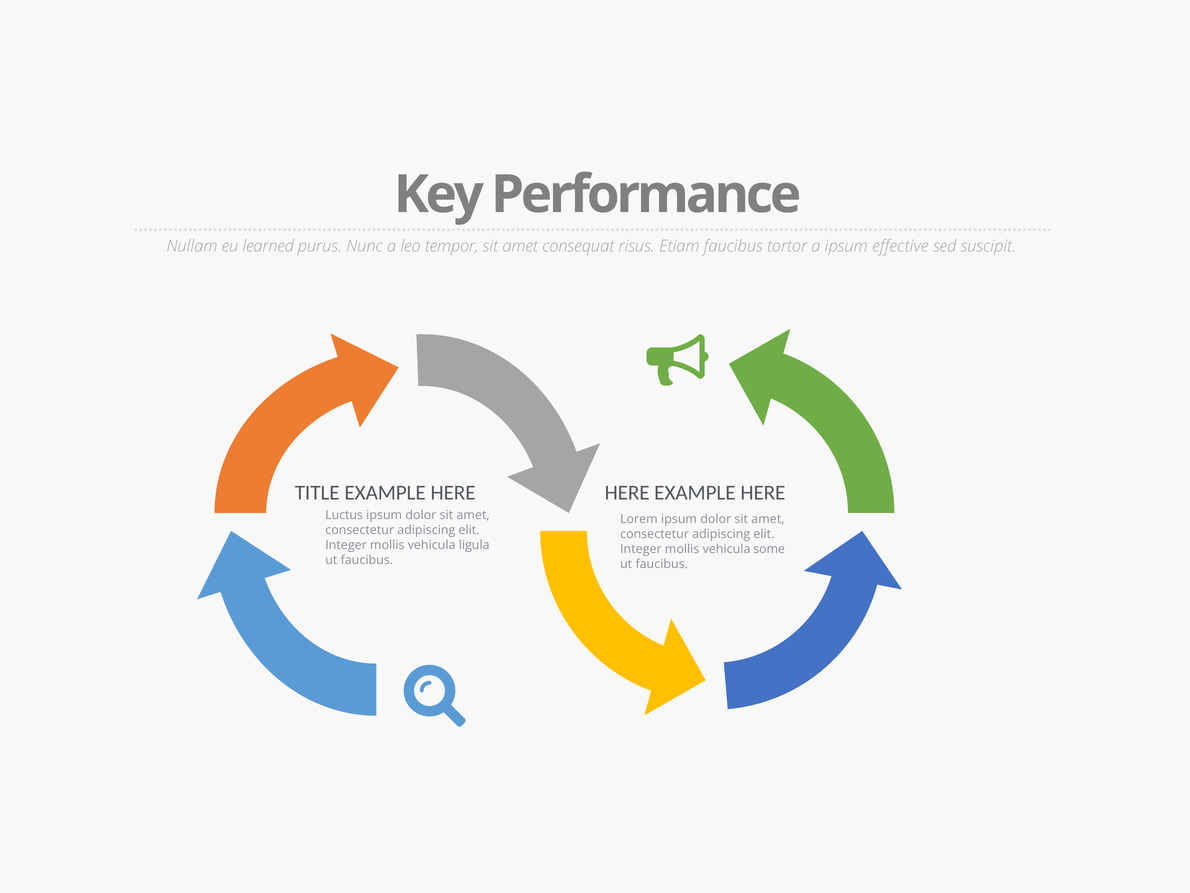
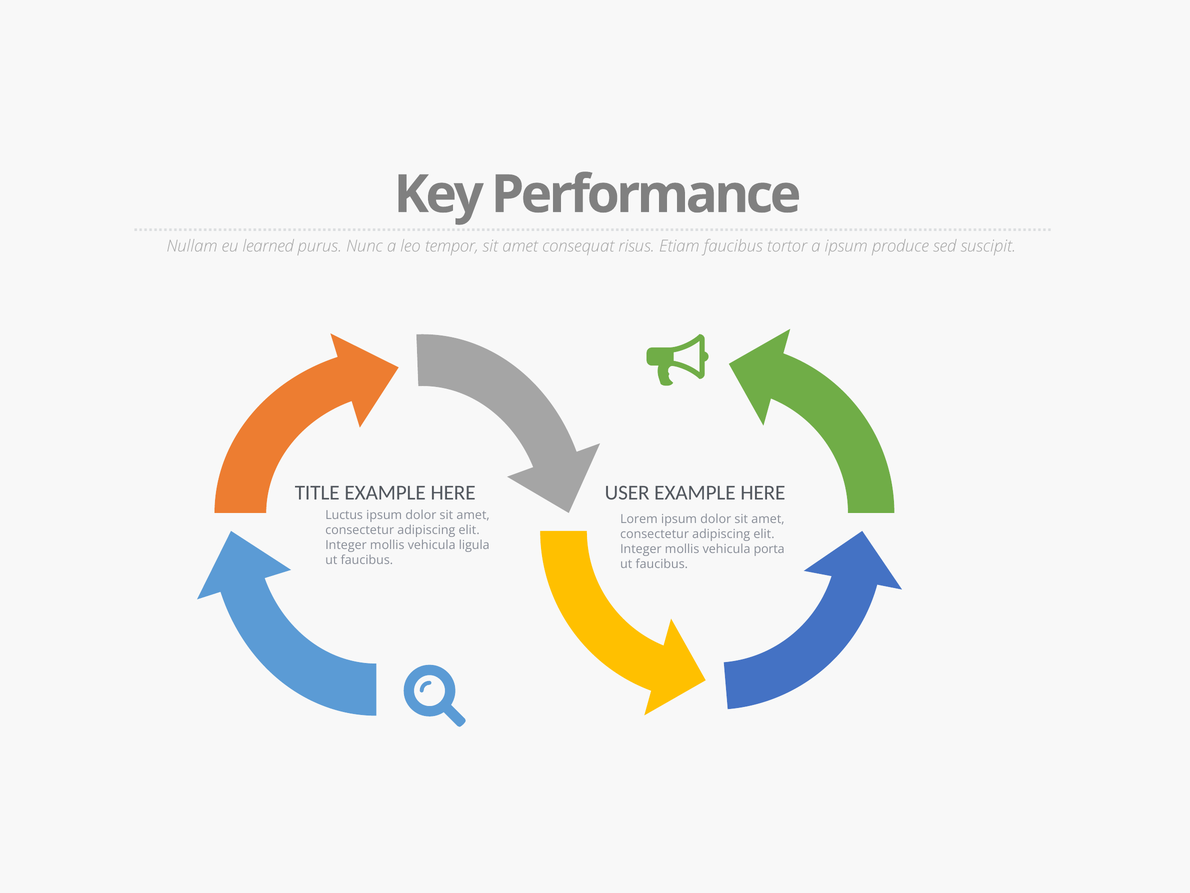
effective: effective -> produce (900, 246)
HERE HERE: HERE -> USER (627, 493)
some: some -> porta (769, 549)
